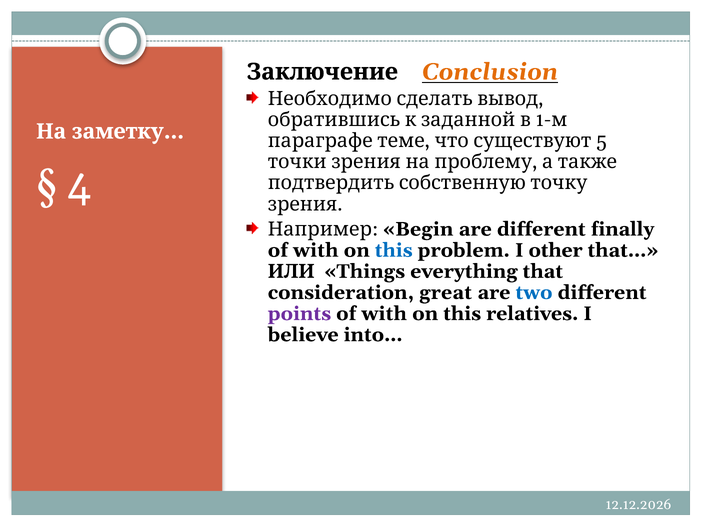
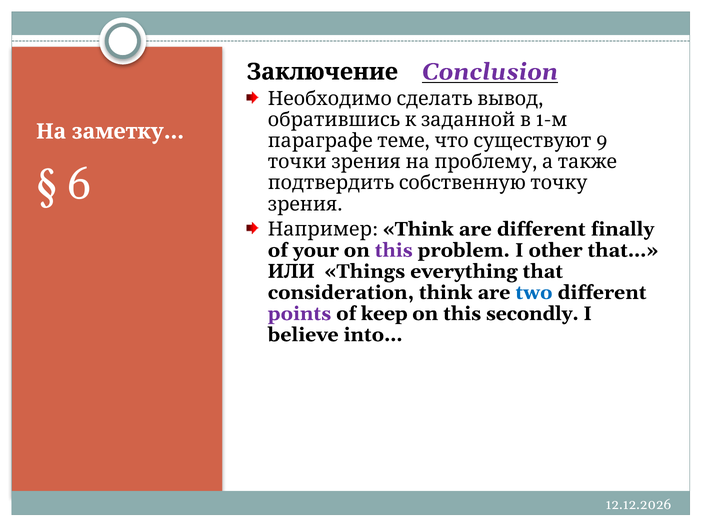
Conclusion colour: orange -> purple (490, 72)
5: 5 -> 9 (602, 141)
4: 4 -> 6 (79, 184)
Например Begin: Begin -> Think (418, 229)
with: with -> your (316, 250)
this colour: blue -> purple (394, 250)
consideration great: great -> think (446, 292)
with: with -> keep (384, 313)
relatives: relatives -> secondly (532, 313)
